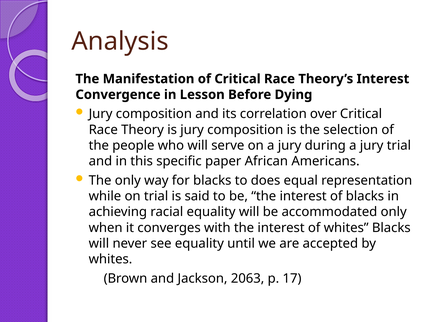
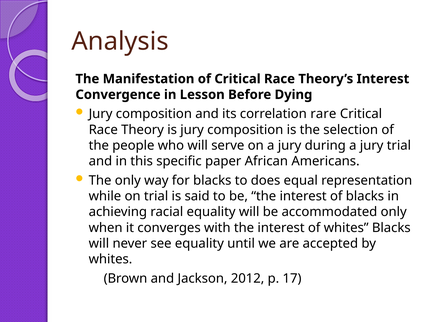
over: over -> rare (323, 114)
2063: 2063 -> 2012 (248, 278)
